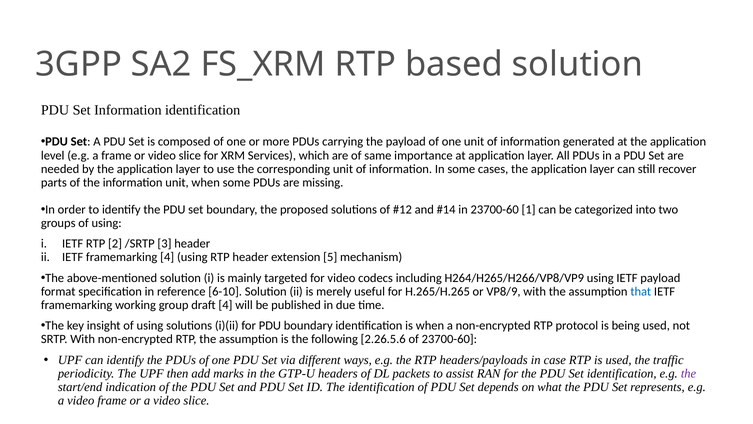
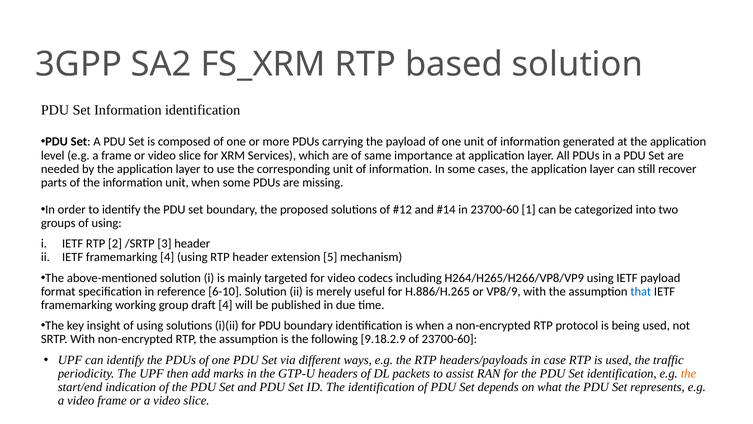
H.265/H.265: H.265/H.265 -> H.886/H.265 (438, 291)
2.26.5.6: 2.26.5.6 -> 9.18.2.9 (383, 339)
the colour: purple -> orange (689, 373)
